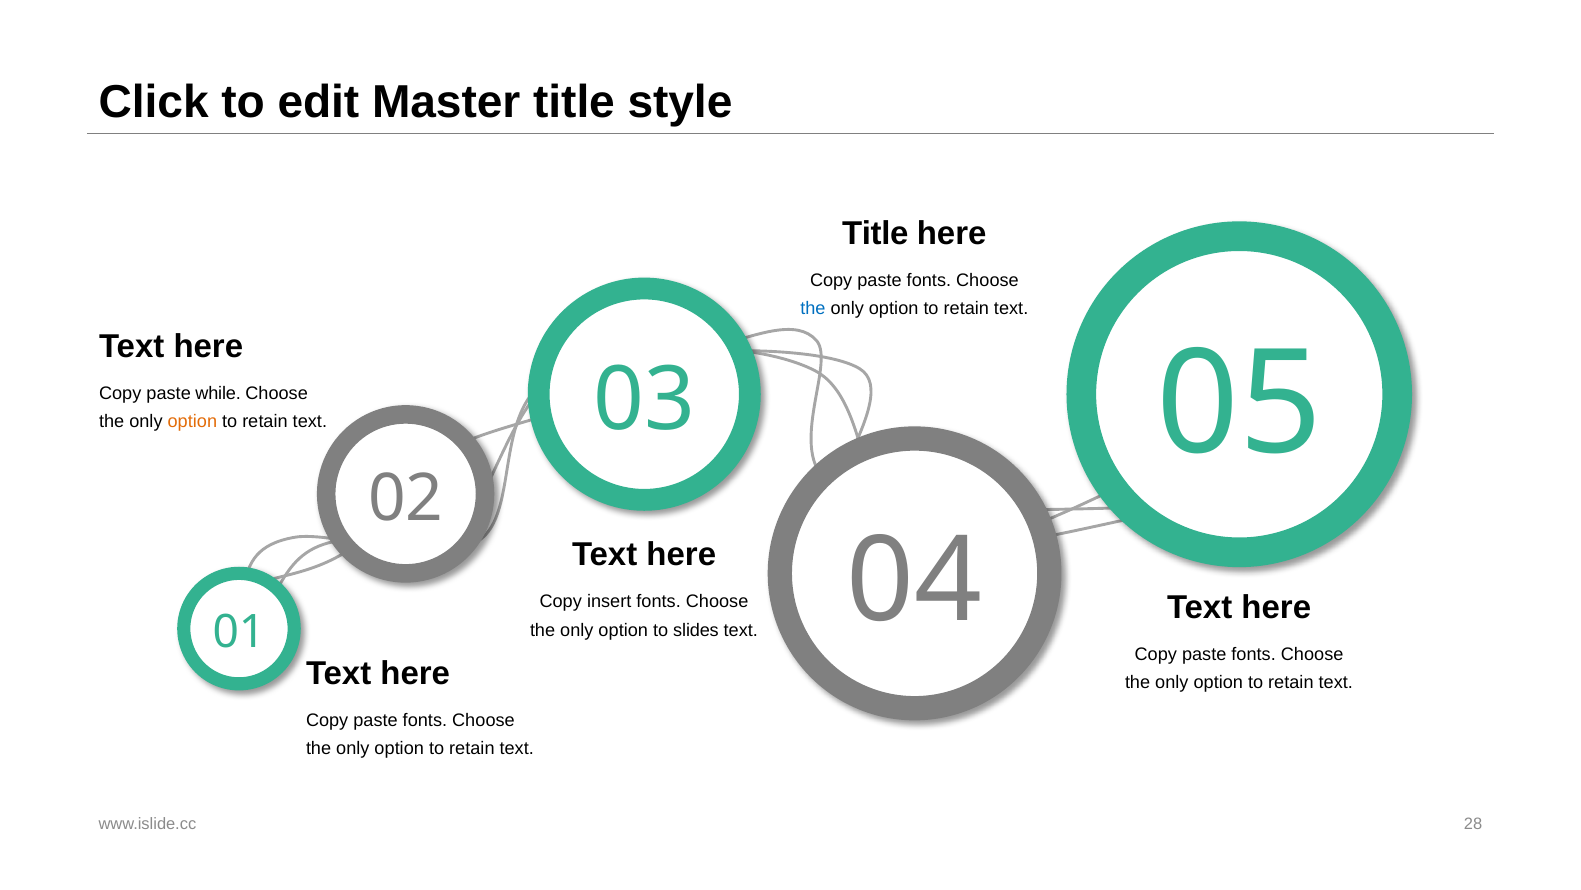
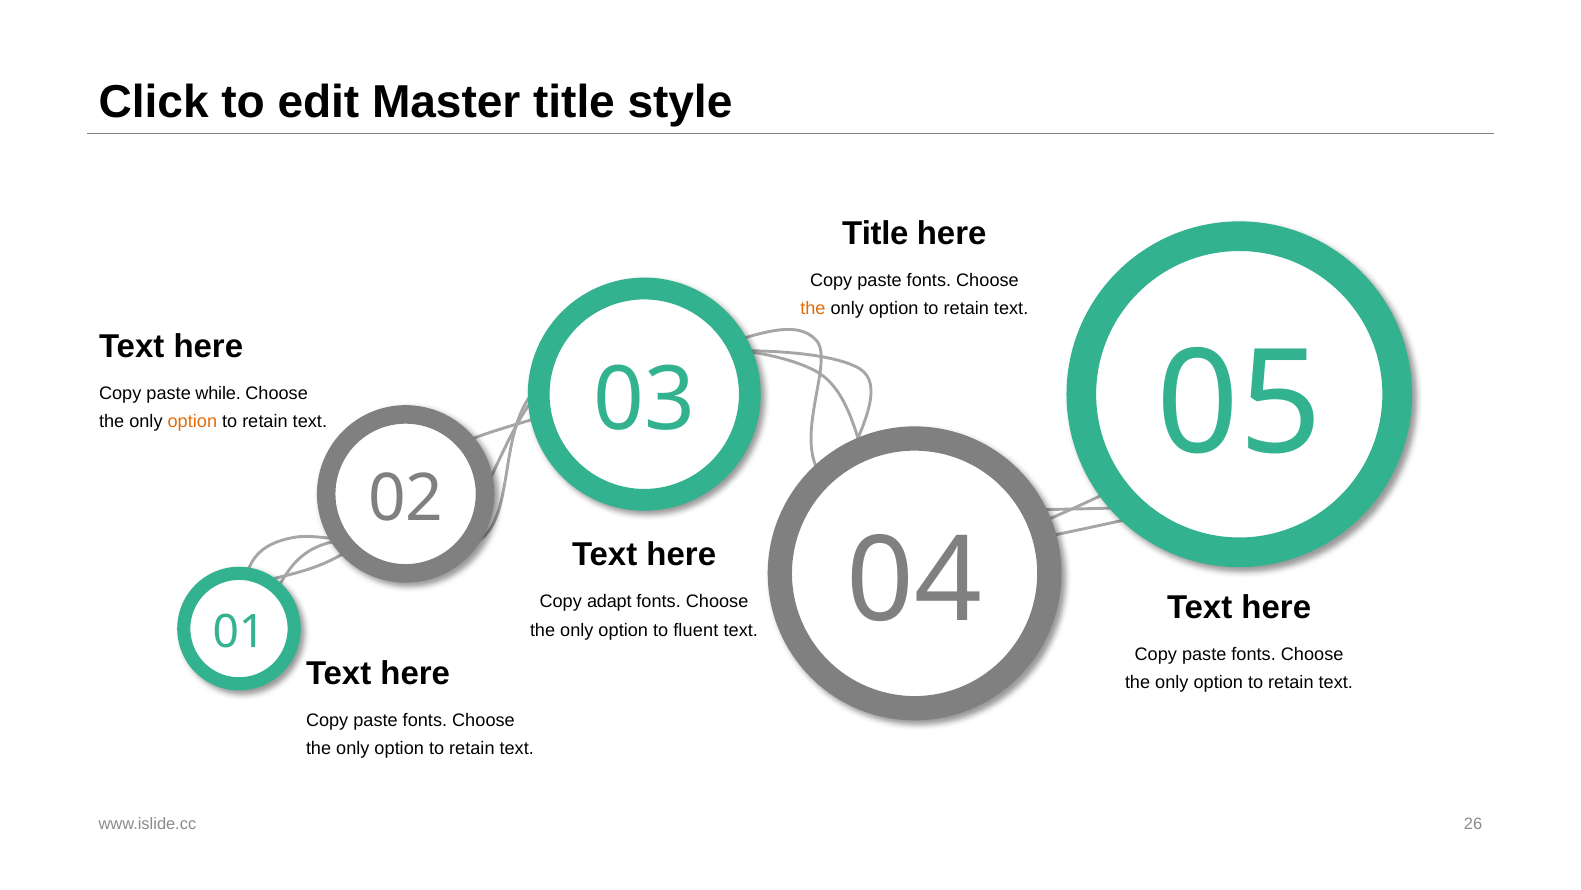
the colour: blue -> orange (813, 309)
insert: insert -> adapt (609, 601)
slides: slides -> fluent (696, 630)
28: 28 -> 26 (1473, 824)
